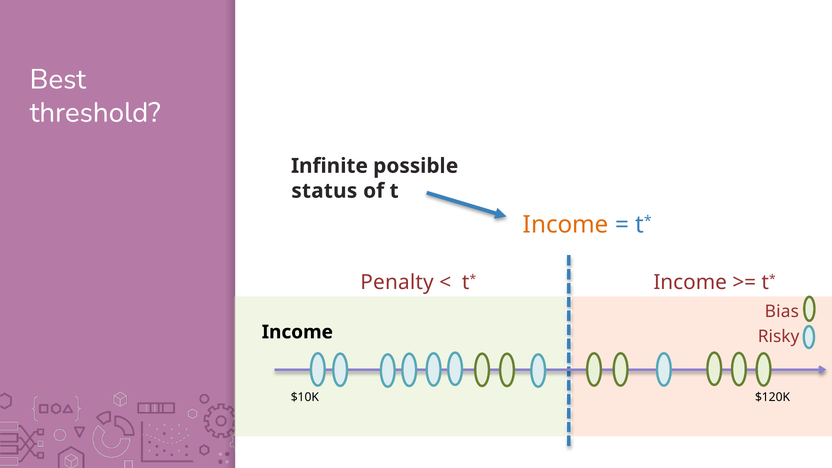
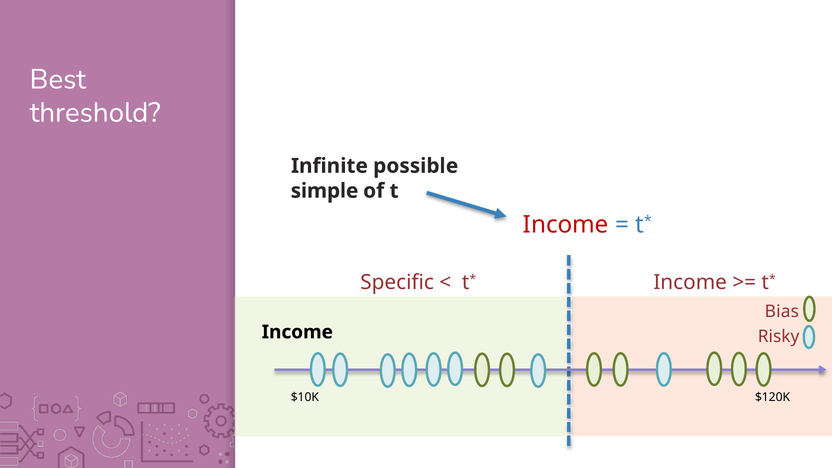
status: status -> simple (325, 191)
Income colour: orange -> red (566, 225)
Penalty: Penalty -> Specific (397, 282)
